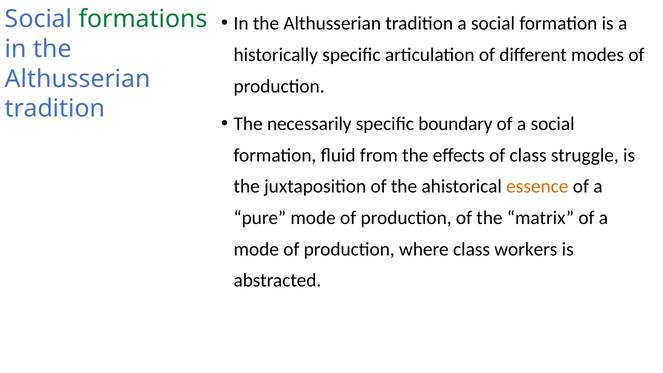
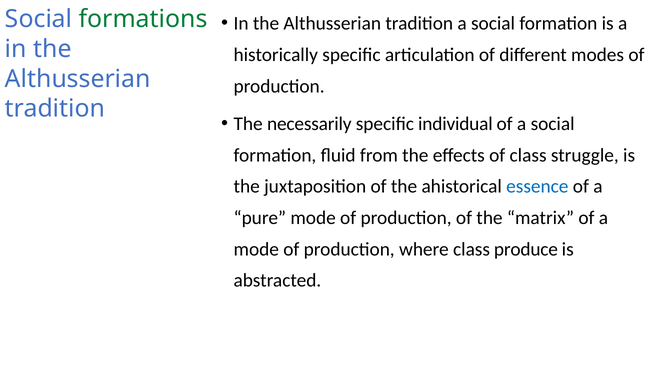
boundary: boundary -> individual (455, 124)
essence colour: orange -> blue (537, 186)
workers: workers -> produce (526, 249)
